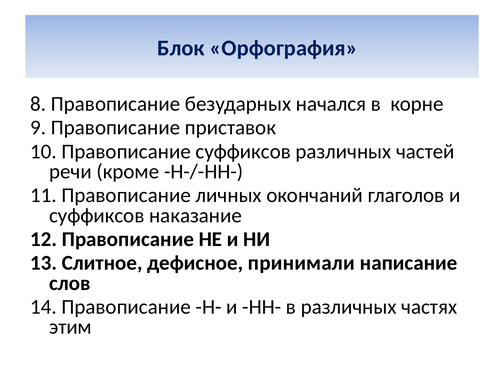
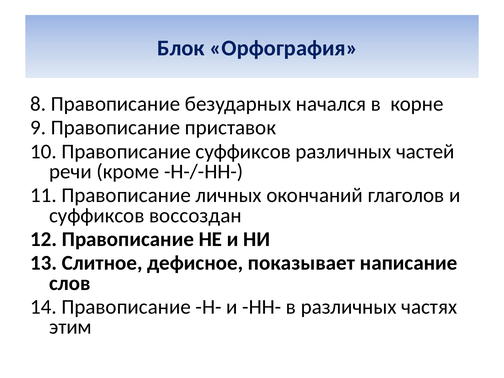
наказание: наказание -> воссоздан (195, 215)
принимали: принимали -> показывает (301, 263)
